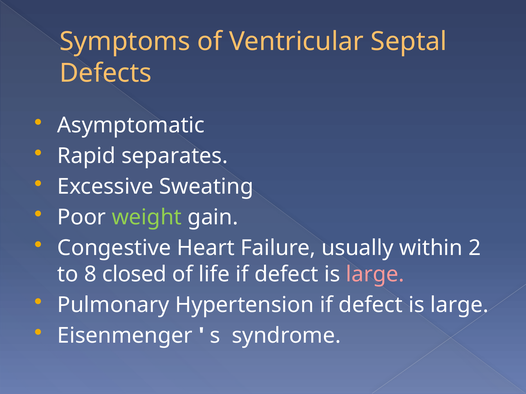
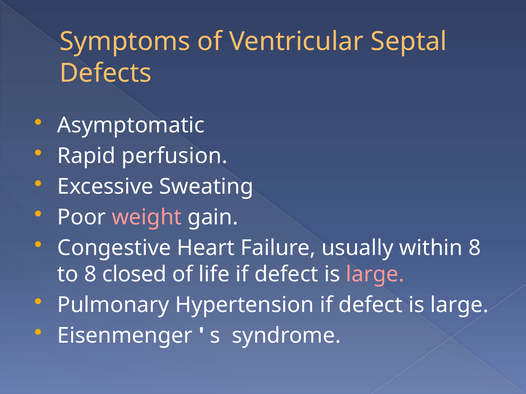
separates: separates -> perfusion (175, 156)
weight colour: light green -> pink (147, 218)
within 2: 2 -> 8 (475, 248)
